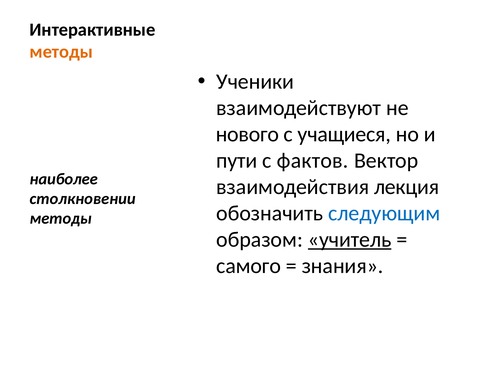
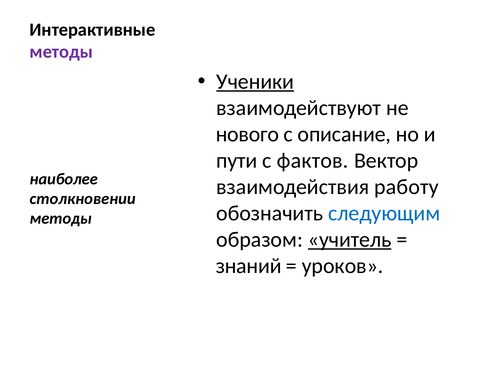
методы colour: orange -> purple (61, 52)
Ученики underline: none -> present (255, 82)
учащиеся: учащиеся -> описание (344, 134)
лекция: лекция -> работу (406, 187)
самого: самого -> знаний (249, 266)
знания: знания -> уроков (343, 266)
